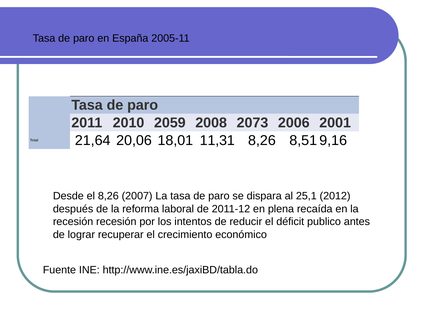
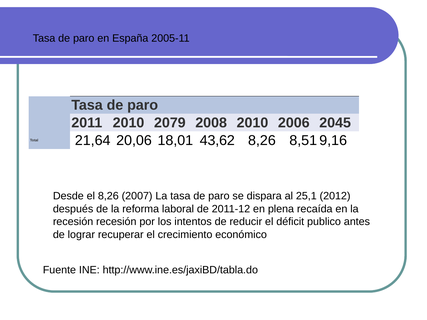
2059: 2059 -> 2079 (170, 123)
2008 2073: 2073 -> 2010 (252, 123)
2001: 2001 -> 2045 (335, 123)
11,31: 11,31 -> 43,62 (217, 141)
